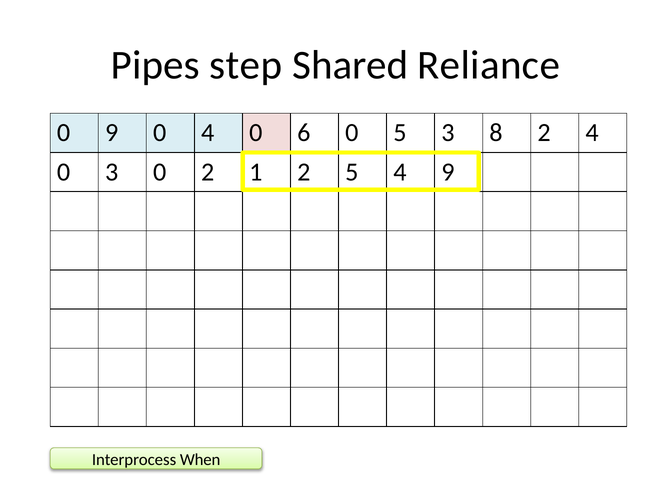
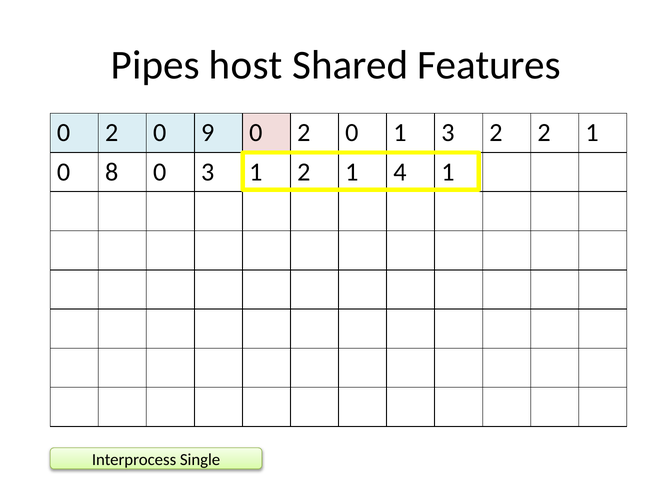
step: step -> host (246, 65)
Reliance: Reliance -> Features (489, 65)
9: 9 -> 2 (112, 133)
0 4: 4 -> 9 (208, 133)
6: 6 -> 2 (304, 133)
0 5: 5 -> 1 (400, 133)
3 8: 8 -> 2 (496, 133)
4: 4 -> 1 (592, 133)
0 3: 3 -> 8 (112, 172)
0 2: 2 -> 3 (208, 172)
1 2 5: 5 -> 1 (352, 172)
4 9: 9 -> 1 (448, 172)
When: When -> Single (200, 460)
